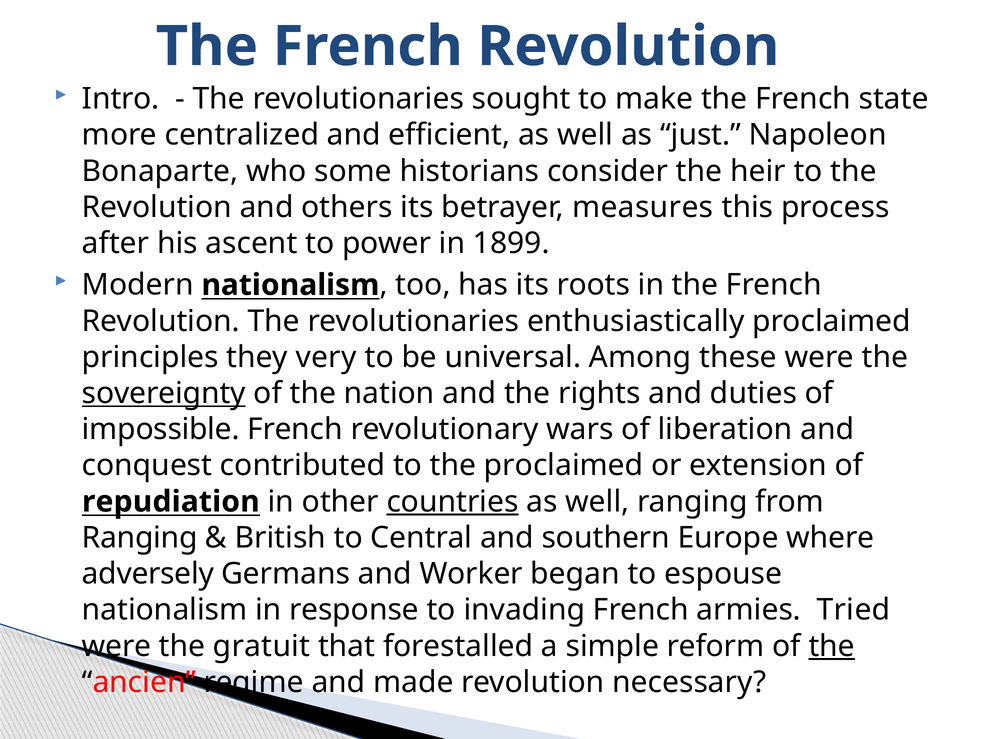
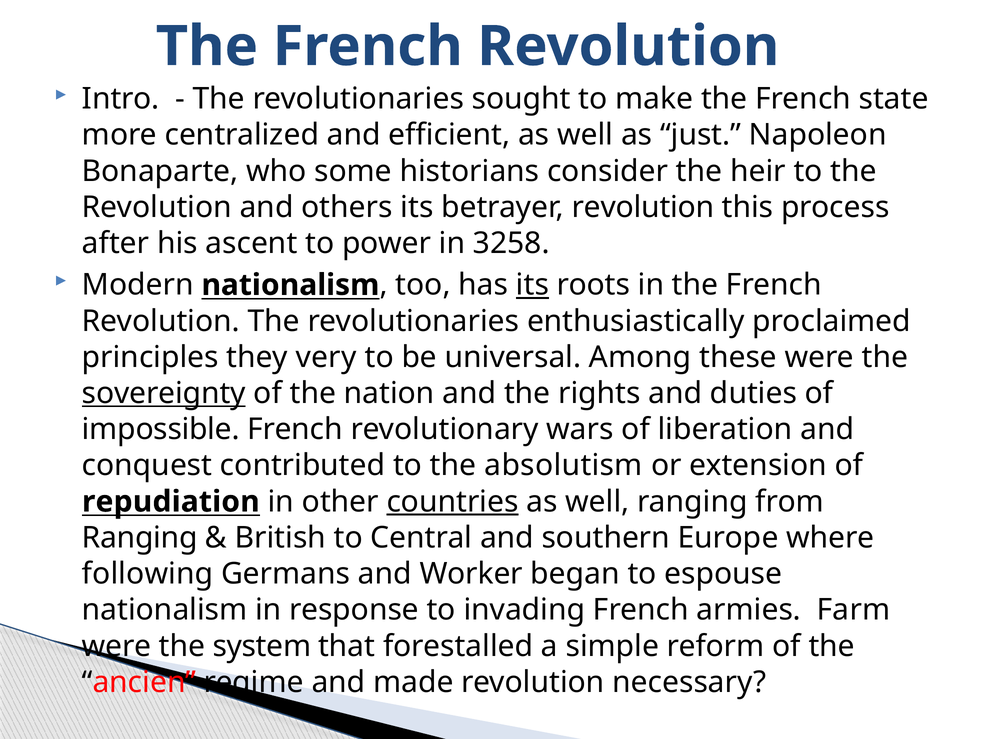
betrayer measures: measures -> revolution (643, 207)
1899: 1899 -> 3258 (511, 243)
its underline: none -> present (532, 285)
the proclaimed: proclaimed -> absolutism (563, 465)
adversely: adversely -> following (148, 574)
Tried: Tried -> Farm (854, 610)
gratuit: gratuit -> system (262, 646)
the underline: present -> none (832, 646)
